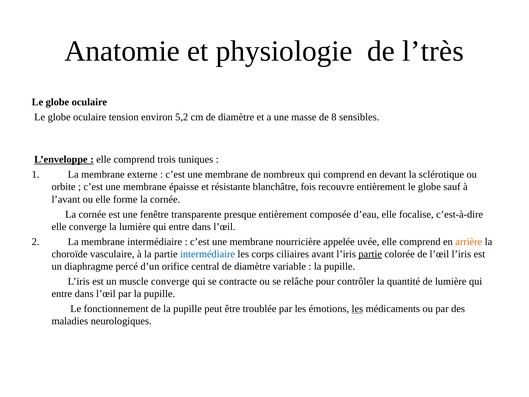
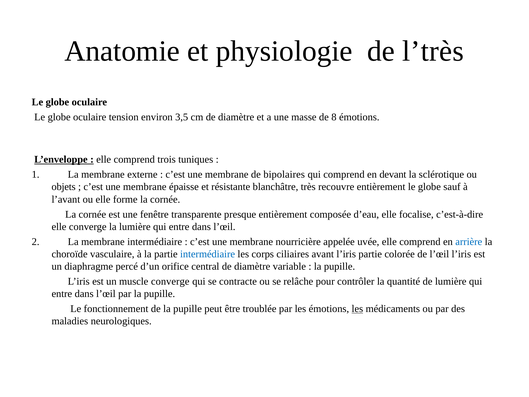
5,2: 5,2 -> 3,5 (182, 117)
8 sensibles: sensibles -> émotions (359, 117)
nombreux: nombreux -> bipolaires (284, 174)
orbite: orbite -> objets (64, 187)
fois: fois -> très (308, 187)
arrière colour: orange -> blue (469, 241)
partie underline: present -> none (370, 254)
